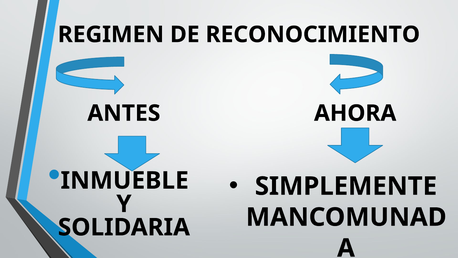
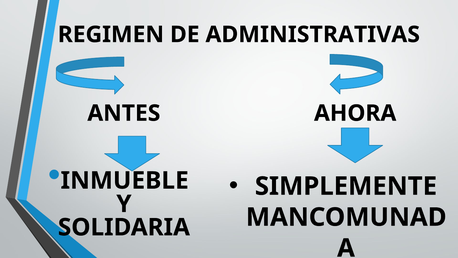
RECONOCIMIENTO: RECONOCIMIENTO -> ADMINISTRATIVAS (313, 35)
